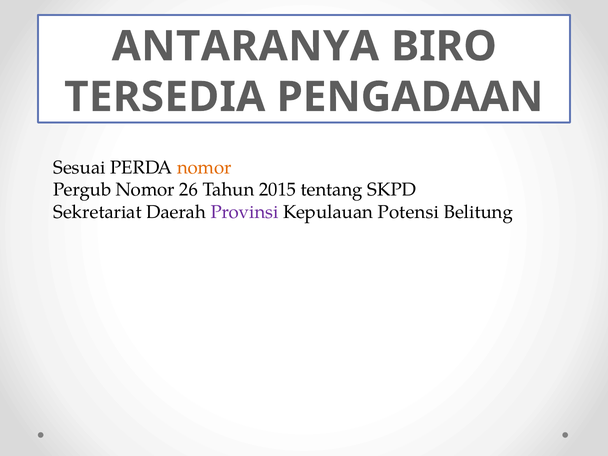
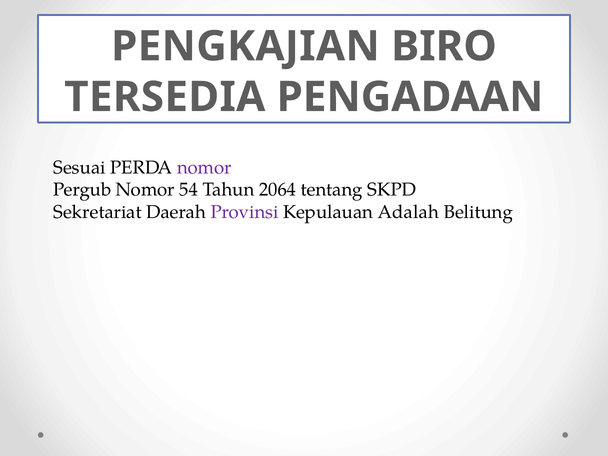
ANTARANYA: ANTARANYA -> PENGKAJIAN (245, 46)
nomor colour: orange -> purple (204, 167)
26: 26 -> 54 (189, 190)
2015: 2015 -> 2064 (278, 190)
Potensi: Potensi -> Adalah (408, 212)
